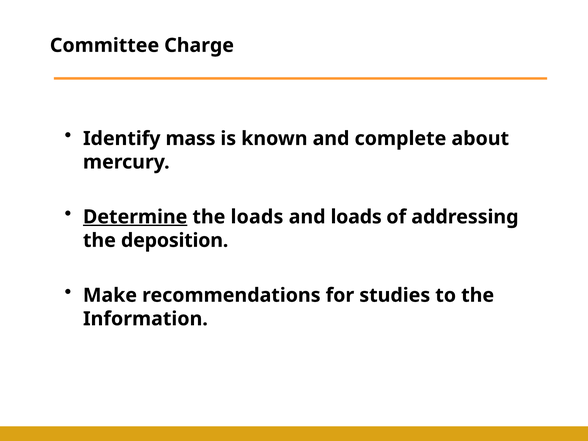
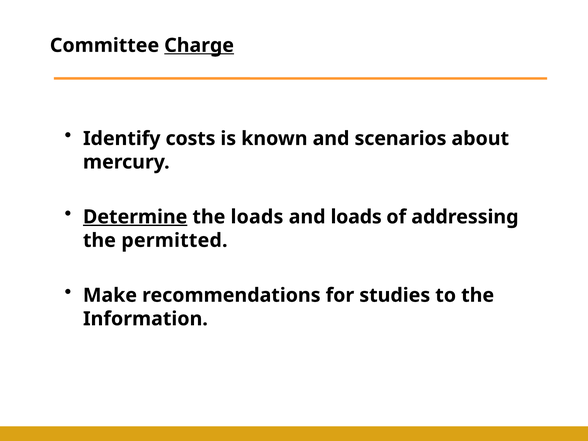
Charge underline: none -> present (199, 45)
mass: mass -> costs (190, 139)
complete: complete -> scenarios (401, 139)
deposition: deposition -> permitted (174, 240)
